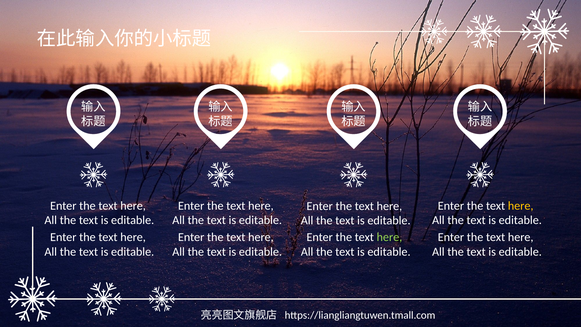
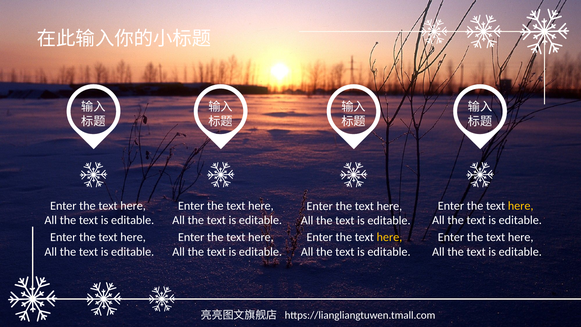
here colour: light green -> yellow (389, 237)
